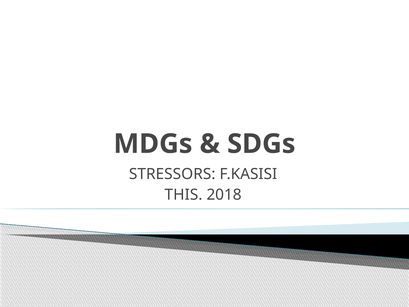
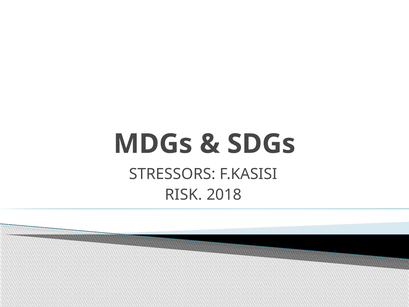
THIS: THIS -> RISK (183, 195)
